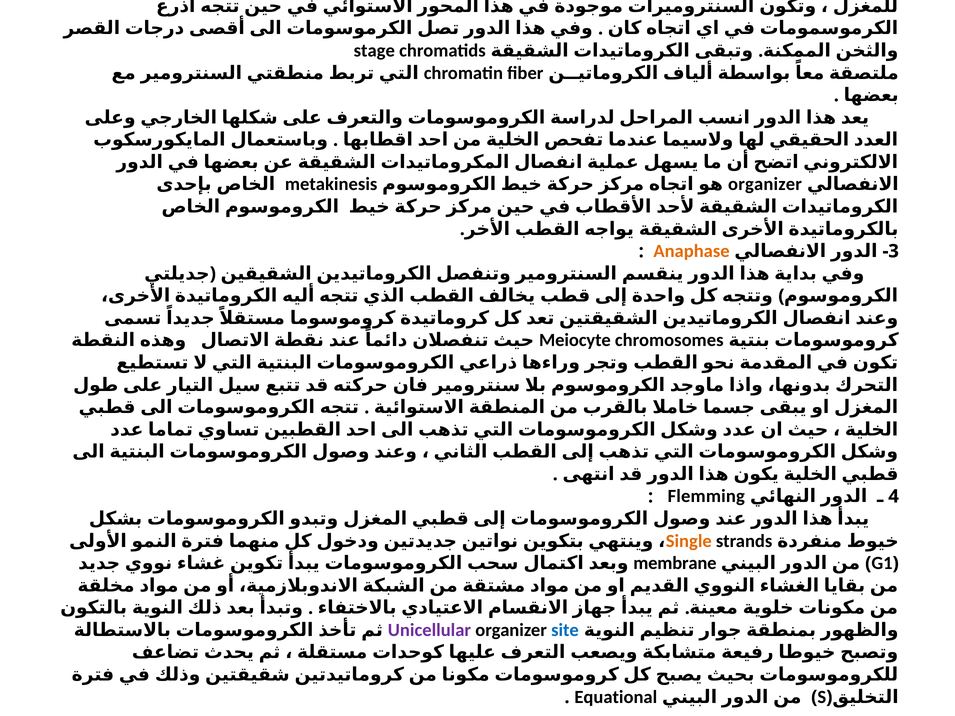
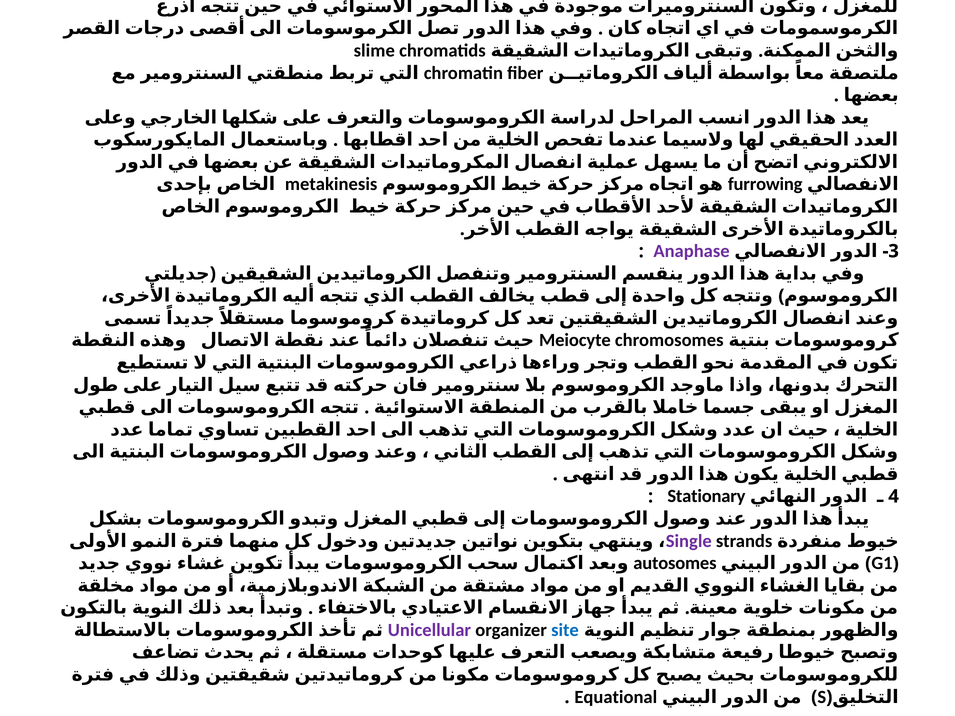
stage: stage -> slime (374, 51)
organizer: organizer -> furrowing (765, 184)
Anaphase colour: orange -> purple (692, 251)
Flemming: Flemming -> Stationary (706, 497)
Single colour: orange -> purple (689, 541)
membrane: membrane -> autosomes (675, 563)
